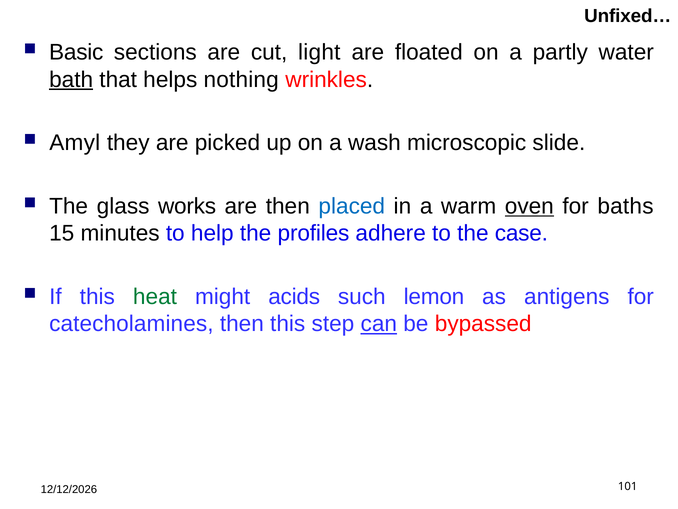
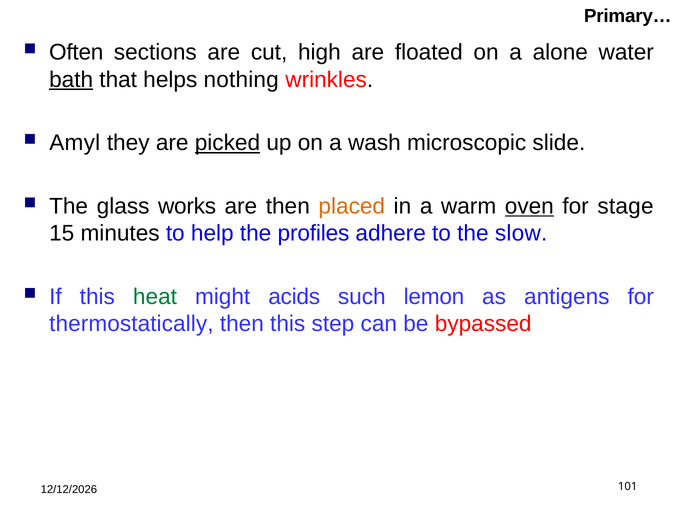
Unfixed…: Unfixed… -> Primary… (628, 16)
Basic: Basic -> Often (76, 52)
light: light -> high (319, 52)
partly: partly -> alone (560, 52)
picked underline: none -> present (227, 143)
placed colour: blue -> orange (352, 206)
baths: baths -> stage (625, 206)
case: case -> slow (521, 233)
catecholamines: catecholamines -> thermostatically (131, 324)
can underline: present -> none (379, 324)
